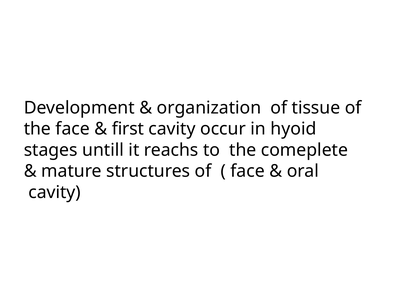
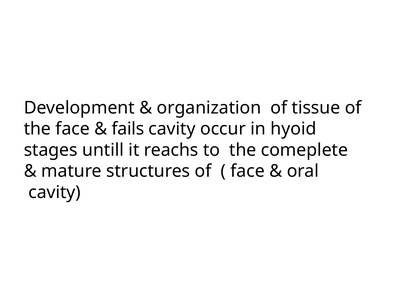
first: first -> fails (128, 129)
